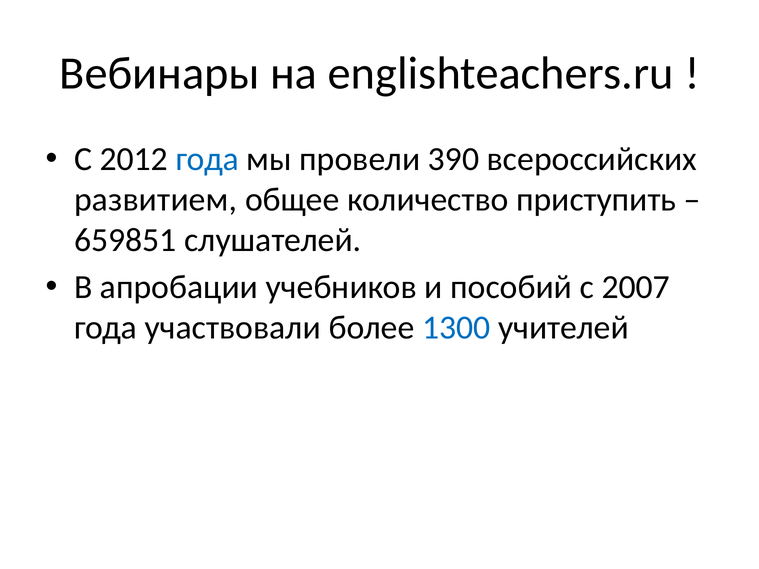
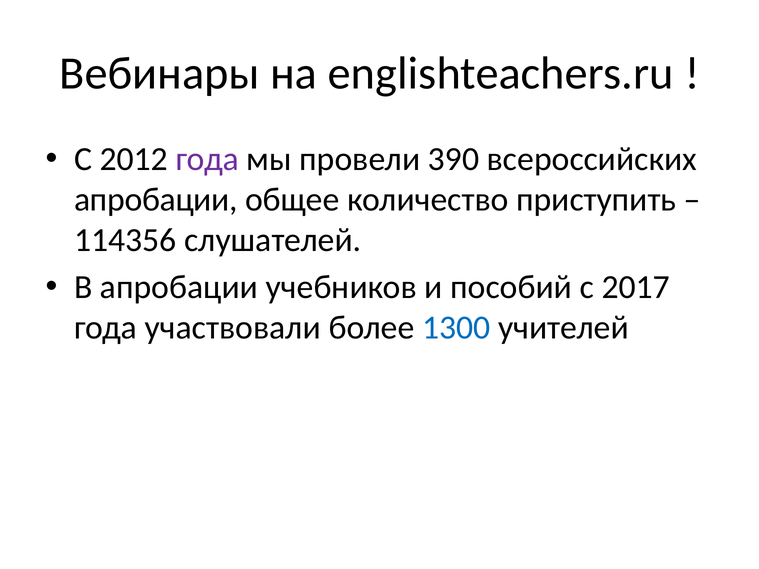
года colour: blue -> purple (207, 159)
развитием: развитием -> апробации (156, 200)
659851: 659851 -> 114356 (125, 240)
2007: 2007 -> 2017 (636, 287)
